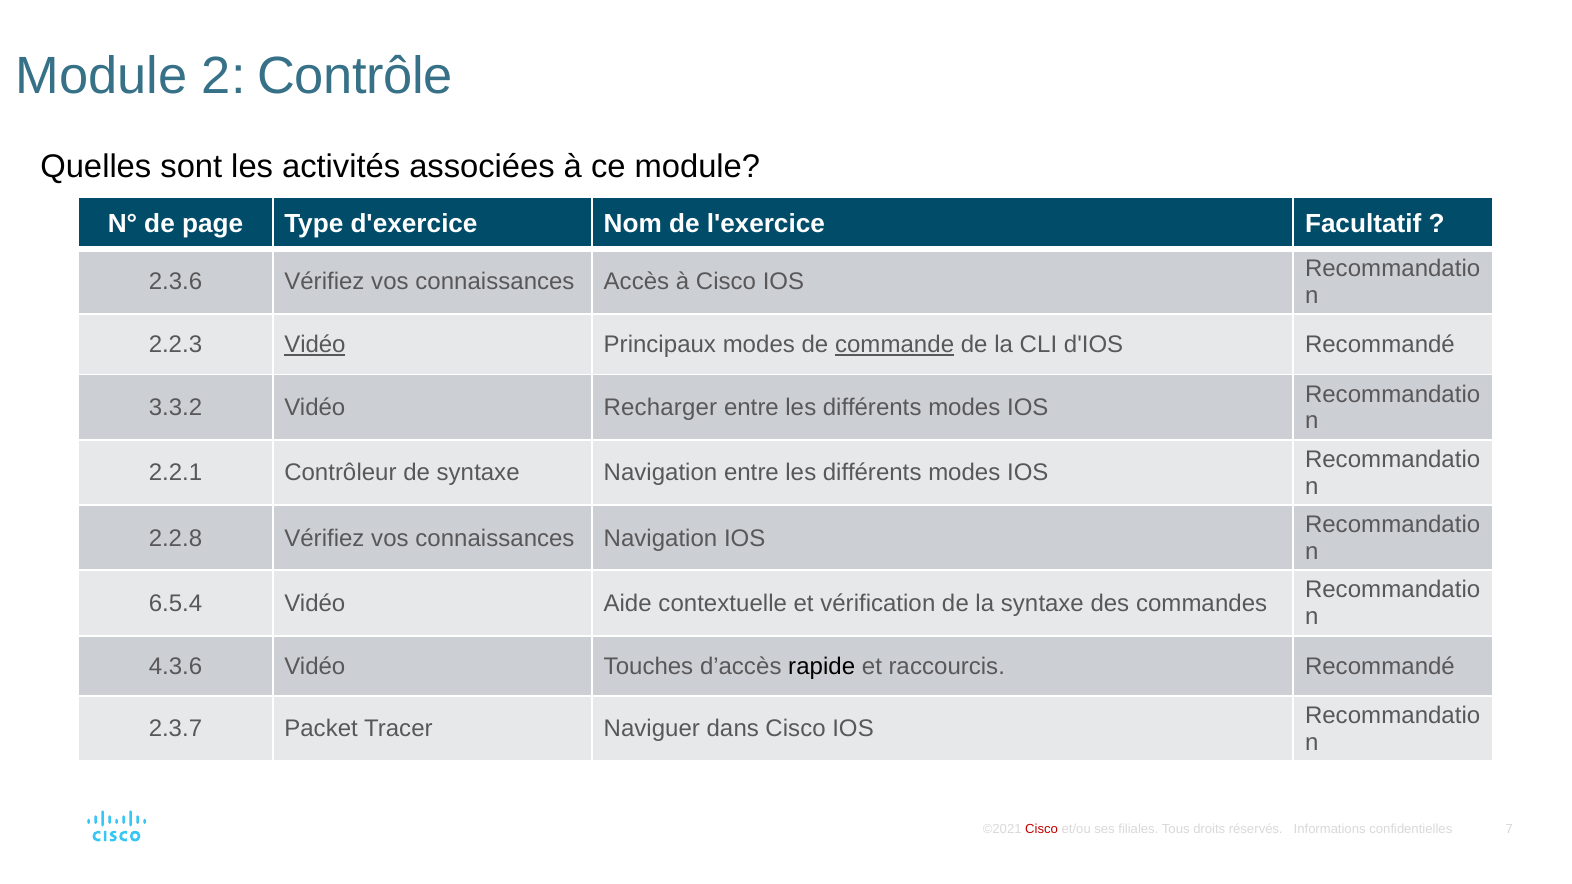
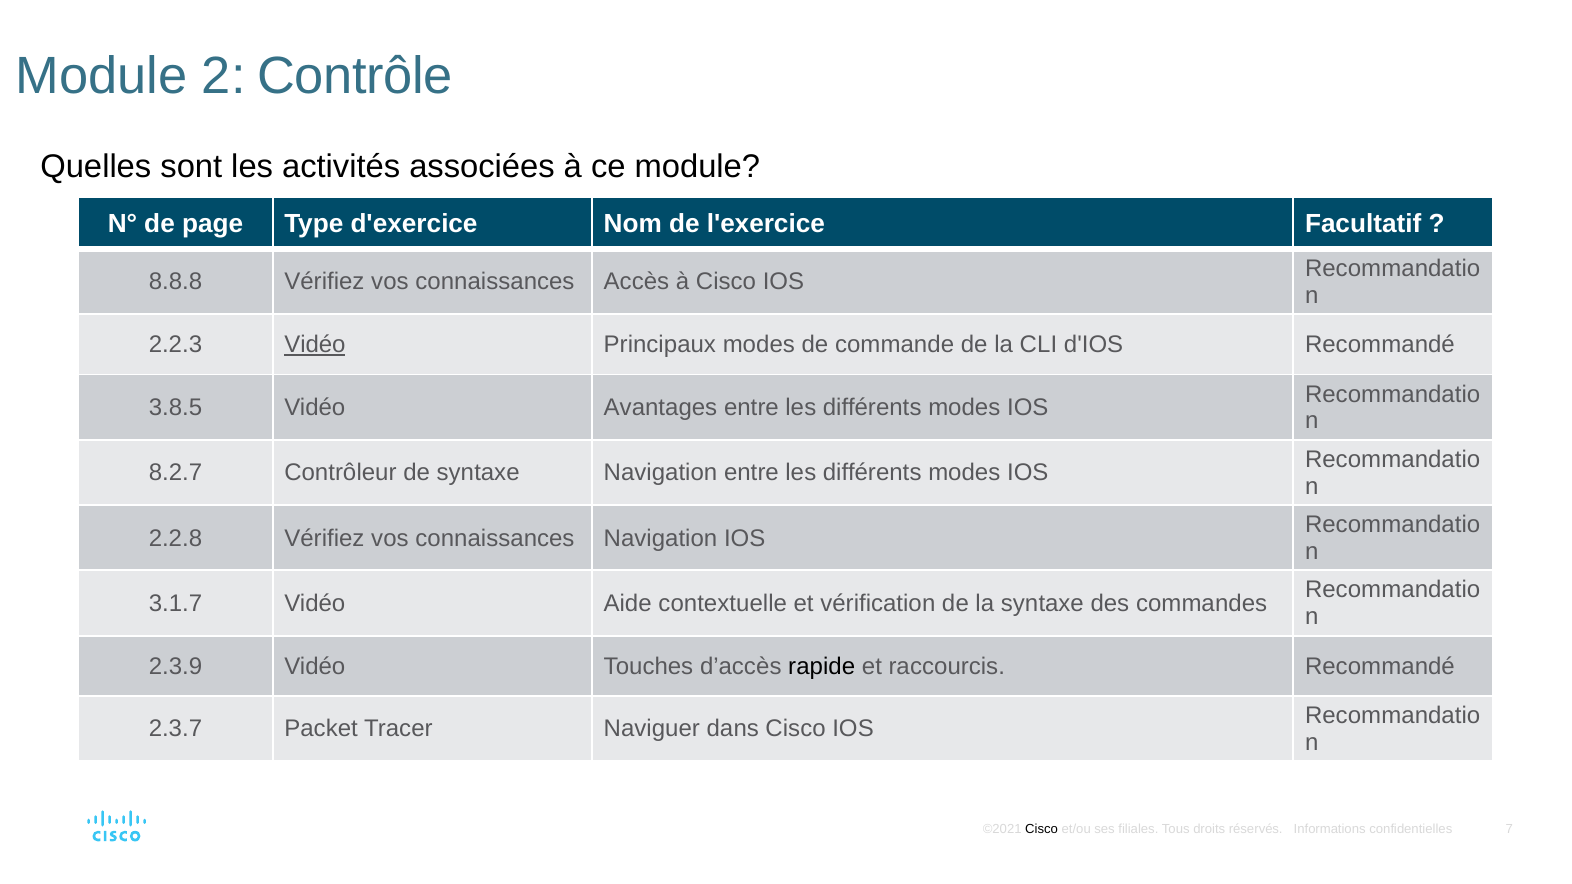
2.3.6: 2.3.6 -> 8.8.8 (175, 282)
commande underline: present -> none (895, 345)
3.3.2: 3.3.2 -> 3.8.5 (175, 408)
Recharger: Recharger -> Avantages (660, 408)
2.2.1: 2.2.1 -> 8.2.7 (175, 473)
6.5.4: 6.5.4 -> 3.1.7 (175, 604)
4.3.6: 4.3.6 -> 2.3.9 (175, 666)
Cisco colour: red -> black (1042, 829)
